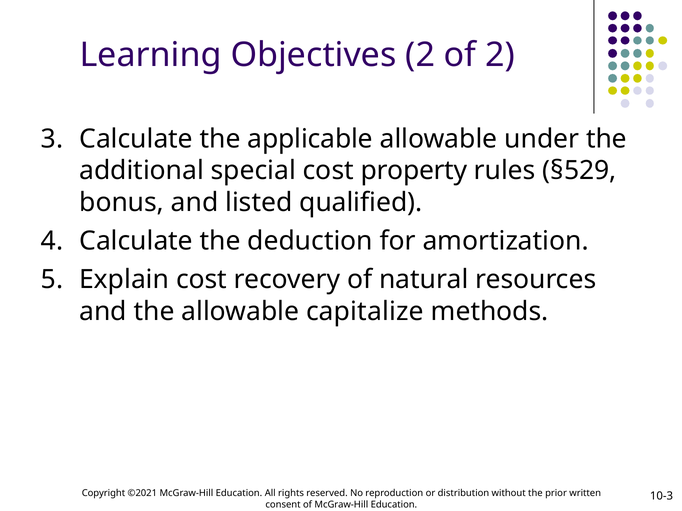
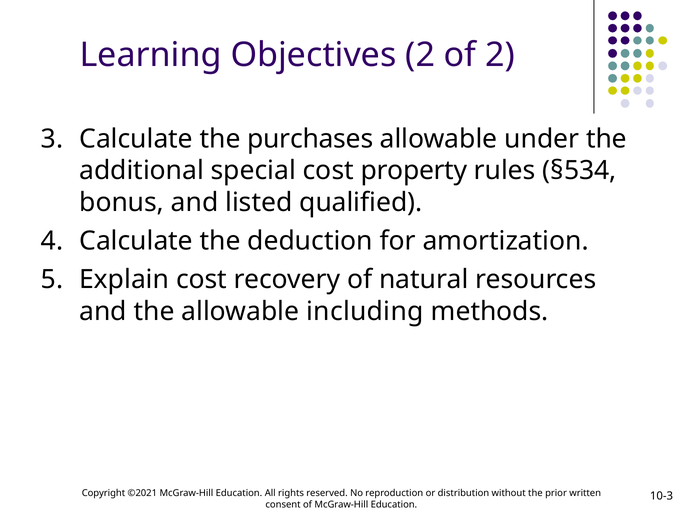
applicable: applicable -> purchases (310, 139)
§529: §529 -> §534 (580, 171)
capitalize: capitalize -> including (365, 312)
